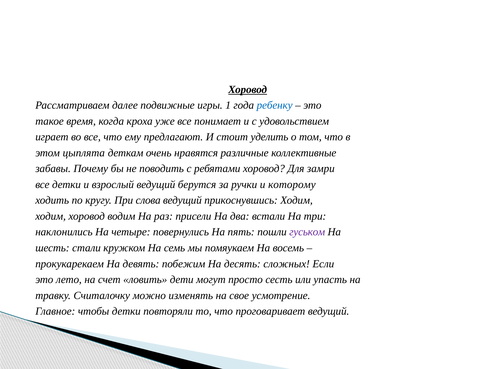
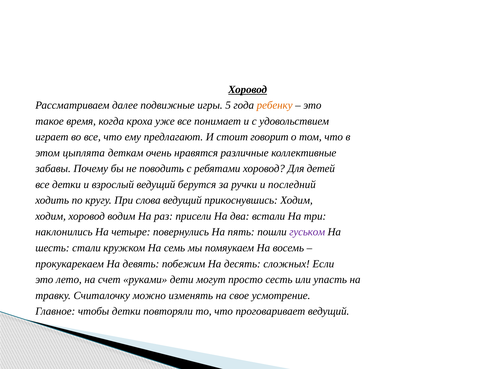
1: 1 -> 5 (228, 105)
ребенку colour: blue -> orange (275, 105)
уделить: уделить -> говорит (269, 137)
замри: замри -> детей (321, 169)
которому: которому -> последний (292, 185)
ловить: ловить -> руками (145, 280)
